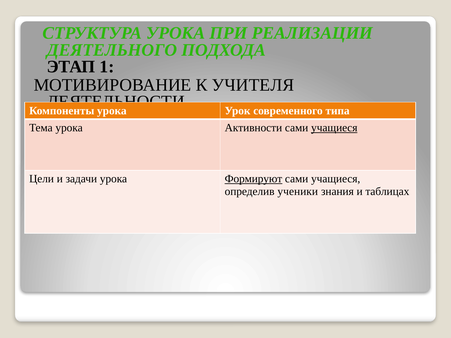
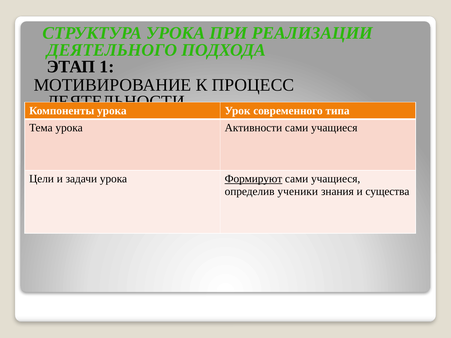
УЧИТЕЛЯ: УЧИТЕЛЯ -> ПРОЦЕСС (253, 85)
учащиеся underline: present -> none (334, 128)
таблицах: таблицах -> существа (387, 192)
